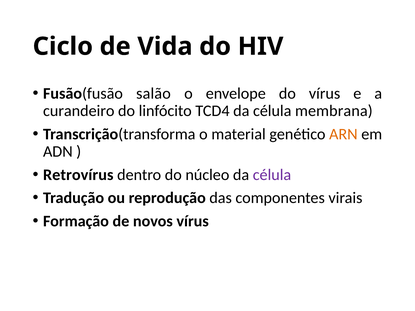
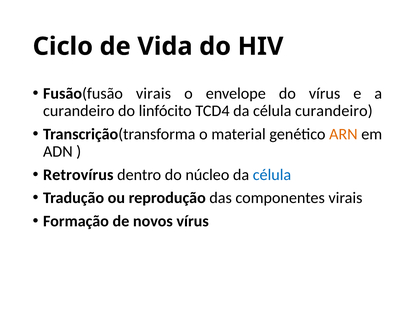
Fusão(fusão salão: salão -> virais (153, 94)
célula membrana: membrana -> curandeiro (334, 111)
célula colour: purple -> blue (272, 175)
